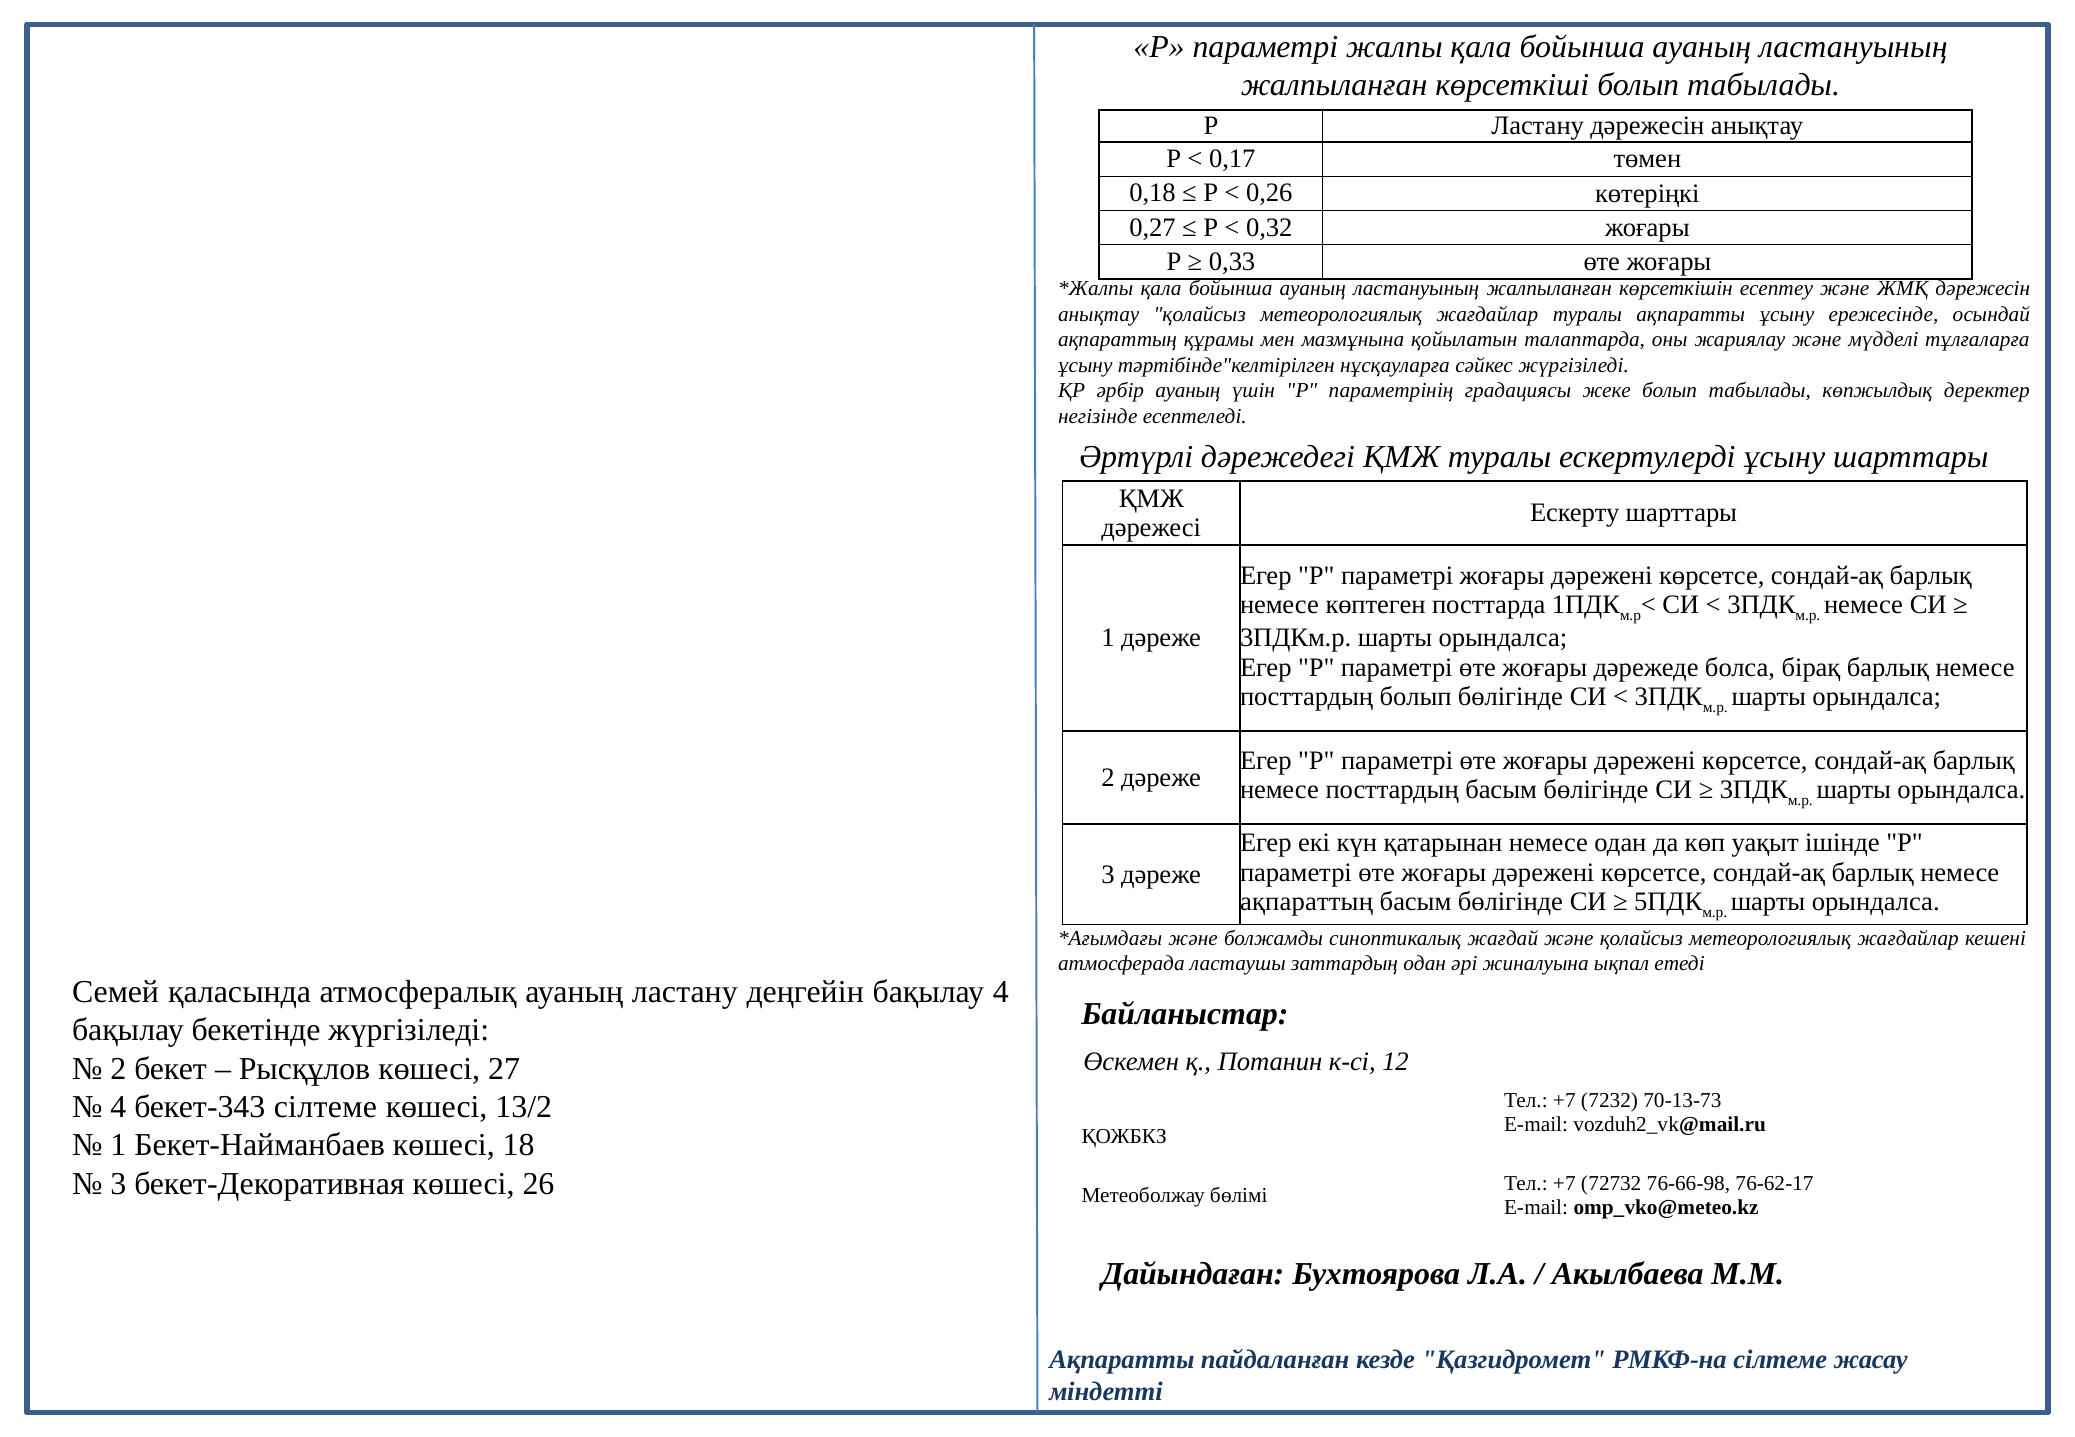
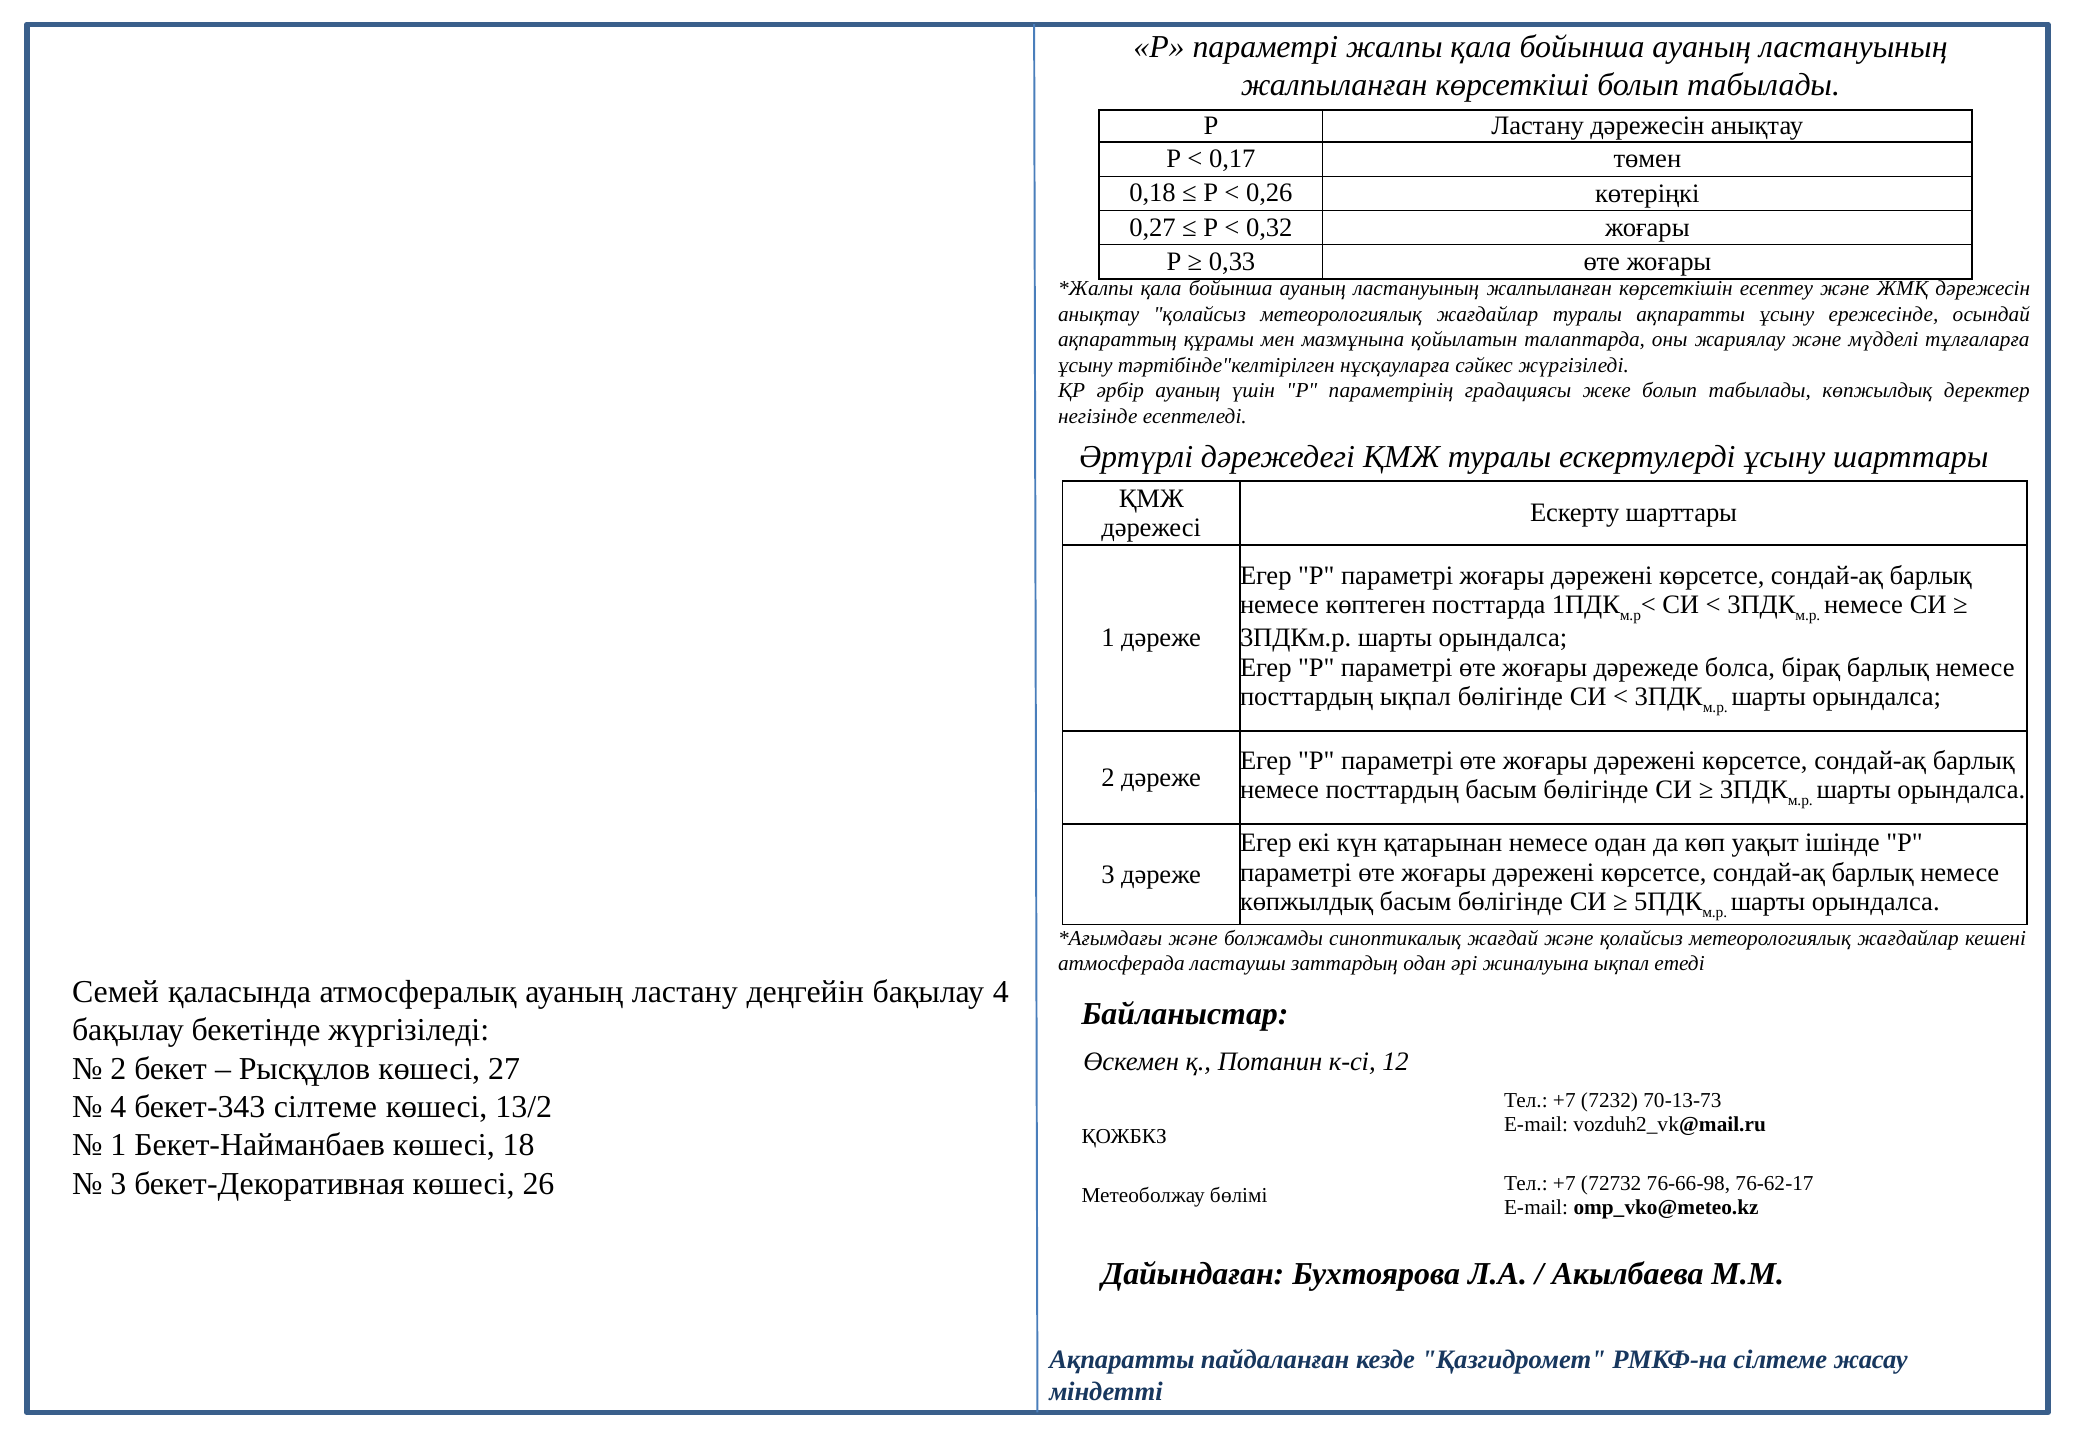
посттардың болып: болып -> ықпал (1415, 697)
ақпараттың: ақпараттың -> көпжылдық (1307, 901)
